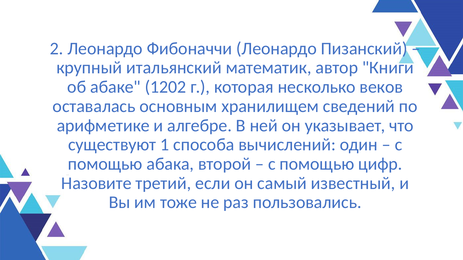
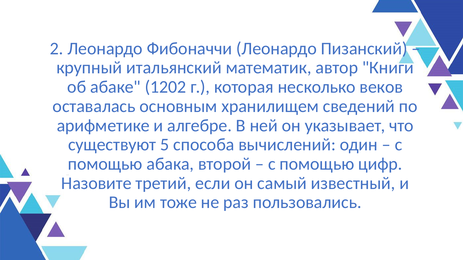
1: 1 -> 5 (165, 145)
